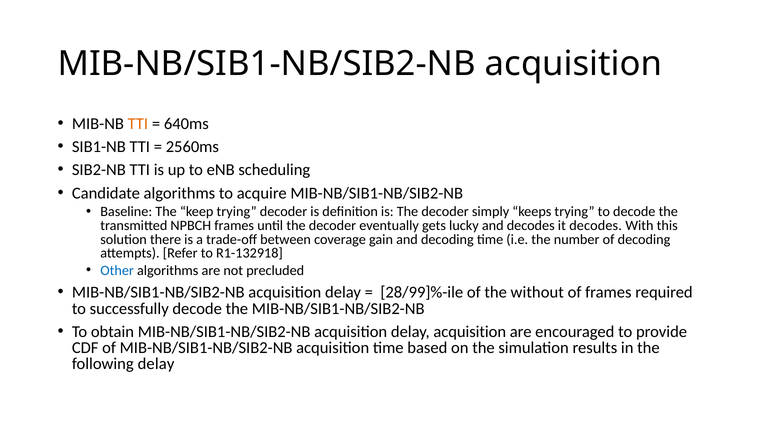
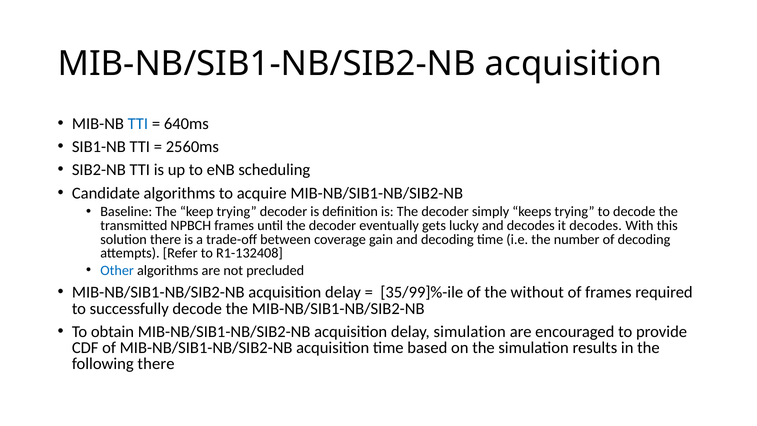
TTI colour: orange -> blue (138, 124)
R1-132918: R1-132918 -> R1-132408 (249, 253)
28/99]%-ile: 28/99]%-ile -> 35/99]%-ile (422, 292)
delay acquisition: acquisition -> simulation (470, 332)
following delay: delay -> there (156, 364)
